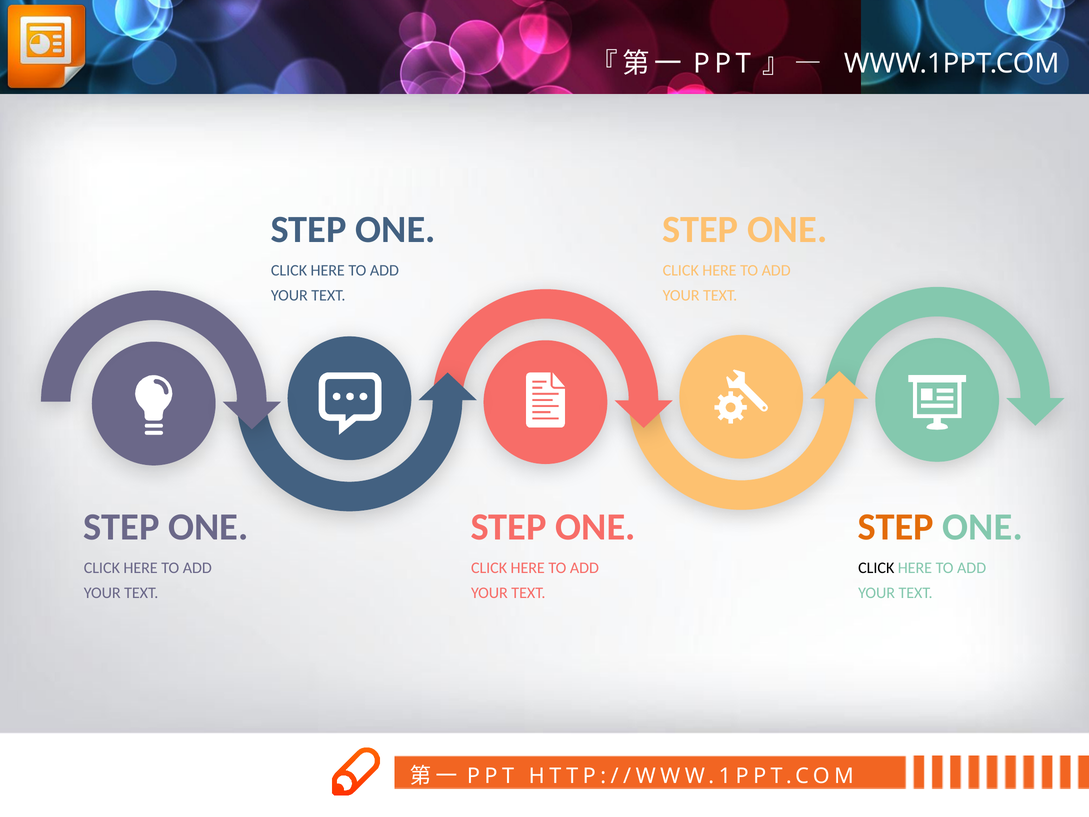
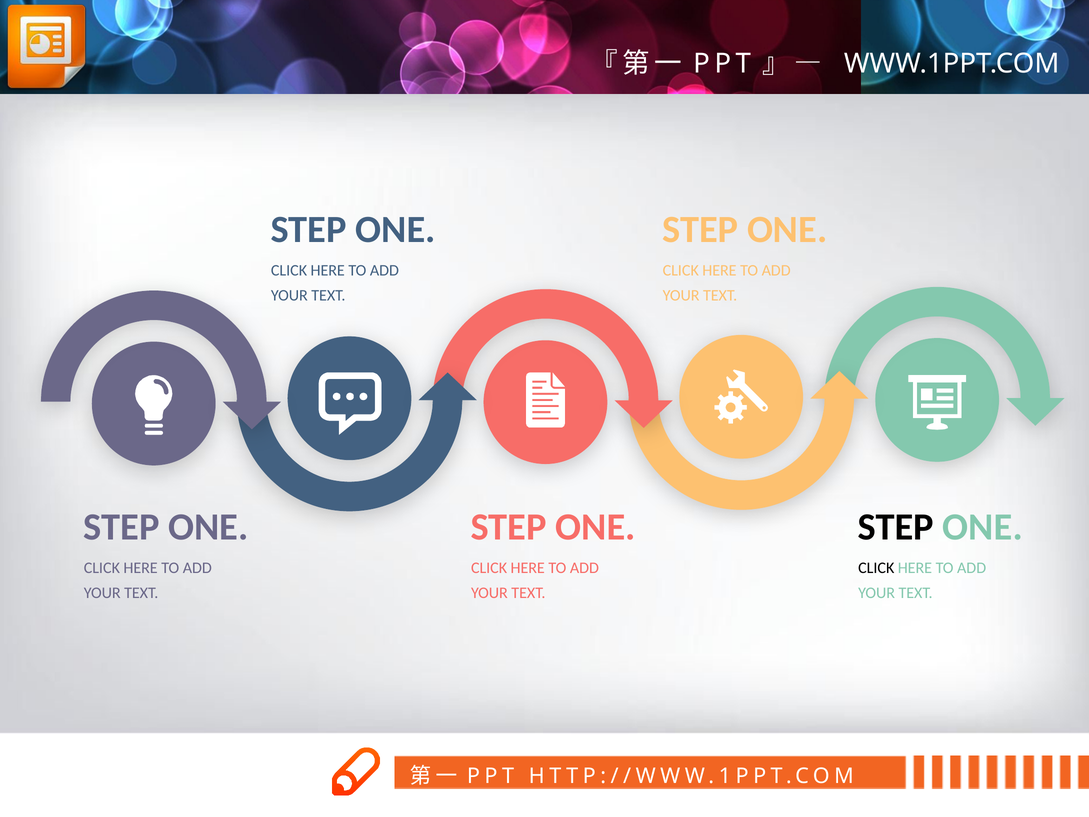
STEP colour: orange -> black (896, 527)
